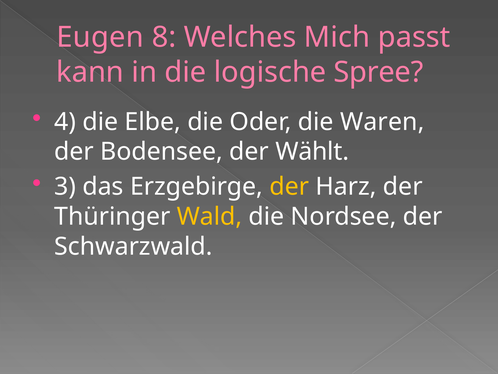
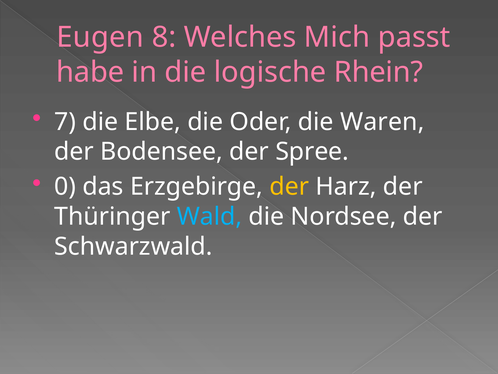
kann: kann -> habe (90, 72)
Spree: Spree -> Rhein (378, 72)
4: 4 -> 7 (65, 122)
Wählt: Wählt -> Spree (312, 152)
3: 3 -> 0 (65, 186)
Wald colour: yellow -> light blue (209, 216)
